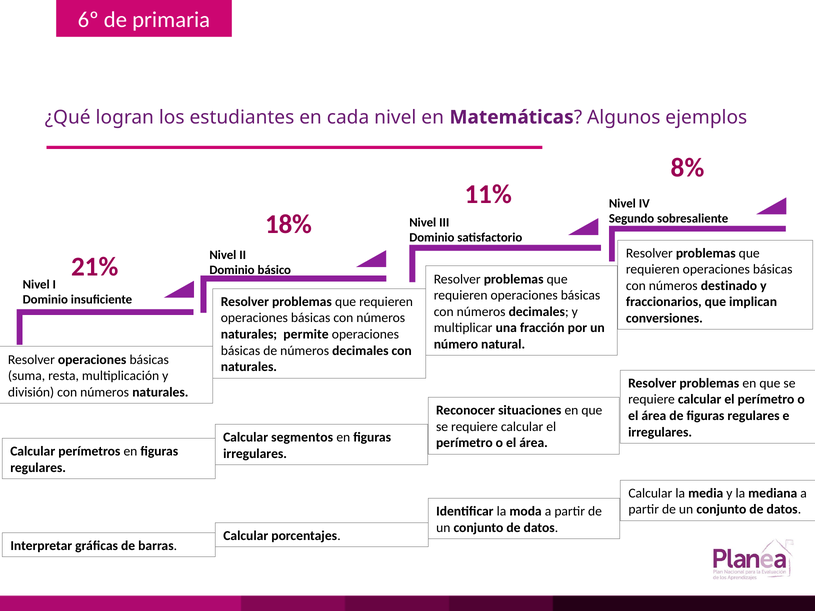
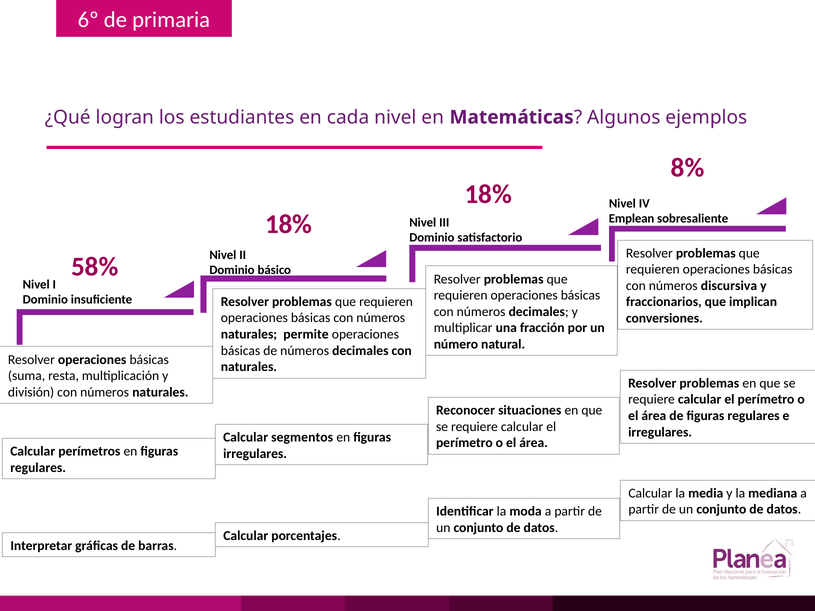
11%: 11% -> 18% (488, 194)
Segundo: Segundo -> Emplean (632, 219)
21%: 21% -> 58% (95, 267)
destinado: destinado -> discursiva (729, 286)
